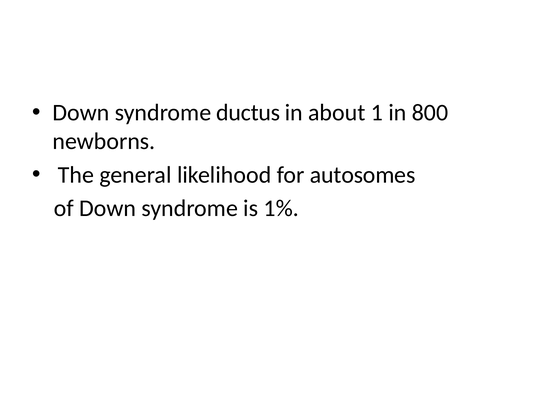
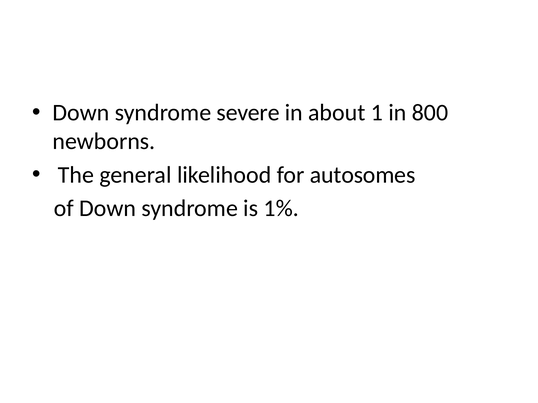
ductus: ductus -> severe (248, 113)
